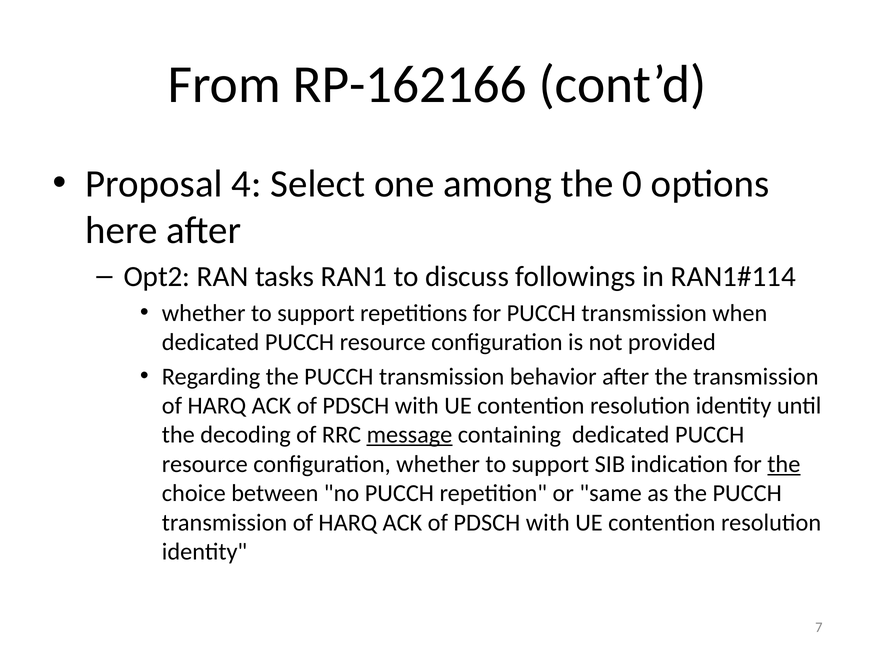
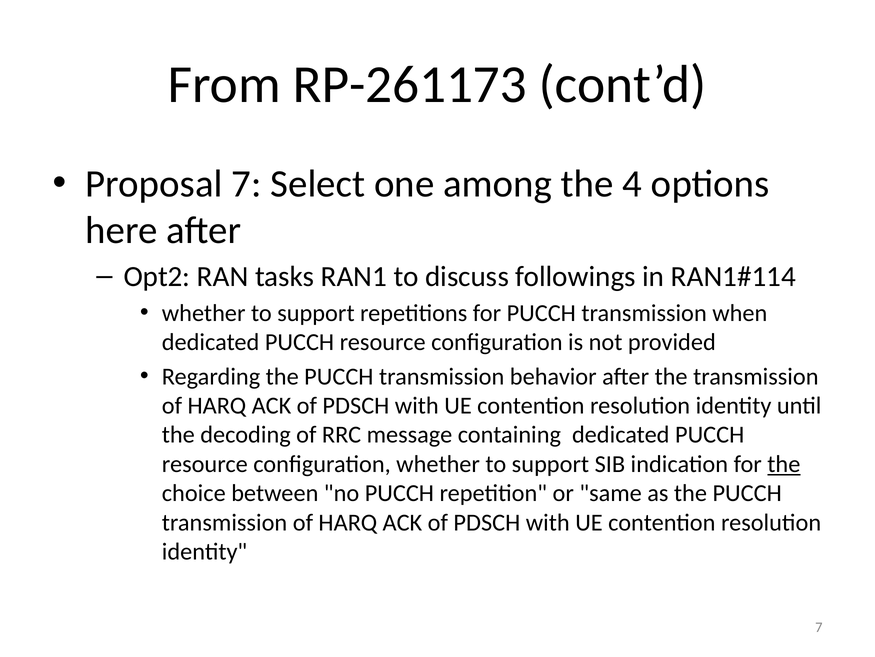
RP-162166: RP-162166 -> RP-261173 (410, 85)
Proposal 4: 4 -> 7 (246, 184)
0: 0 -> 4 (632, 184)
message underline: present -> none (409, 434)
